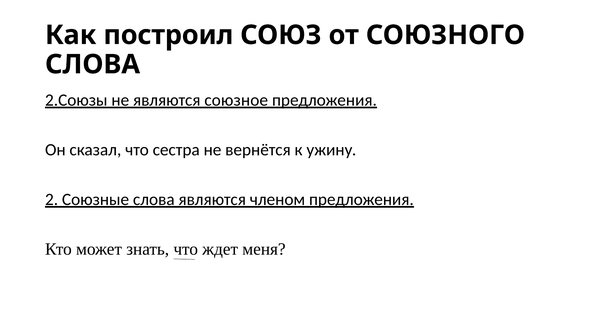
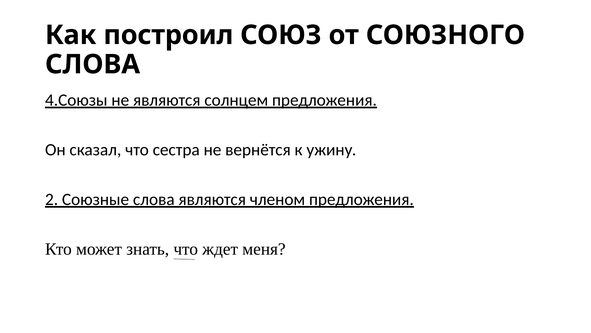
2.Союзы: 2.Союзы -> 4.Союзы (76, 100)
союзное: союзное -> солнцем (236, 100)
